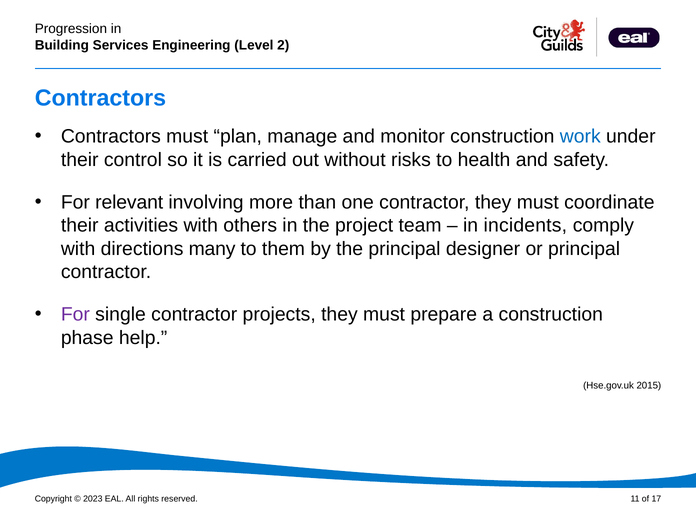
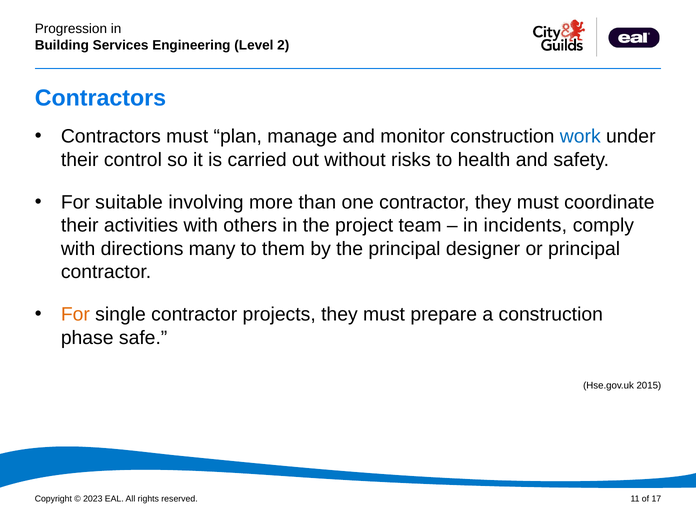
relevant: relevant -> suitable (129, 202)
For colour: purple -> orange (75, 314)
help: help -> safe (143, 338)
